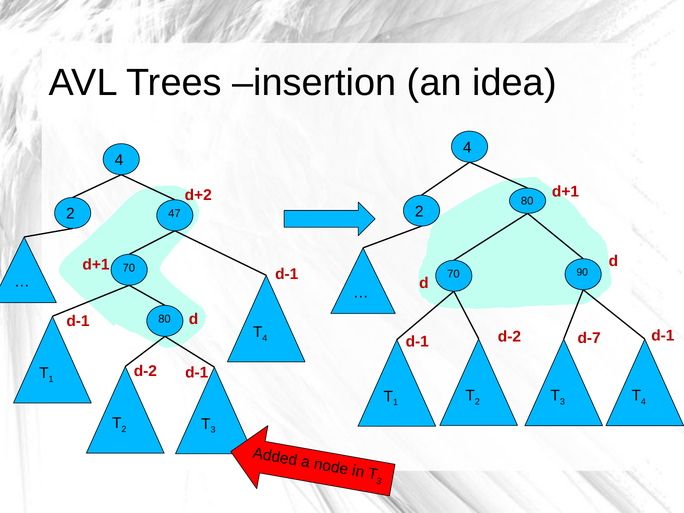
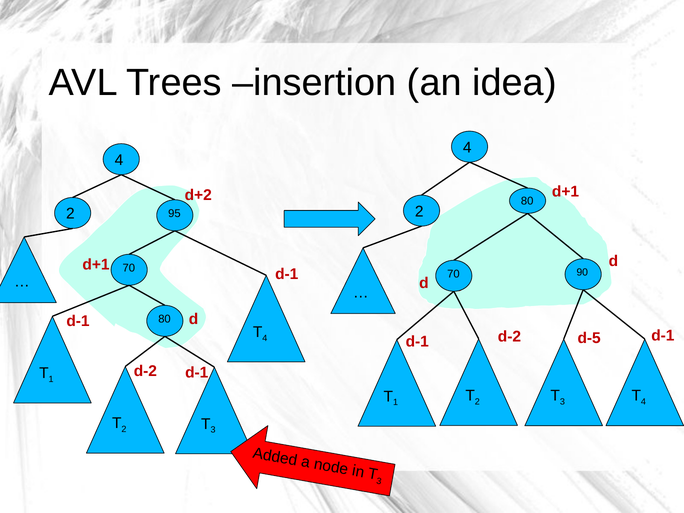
47: 47 -> 95 (174, 214)
d-7: d-7 -> d-5 (589, 338)
